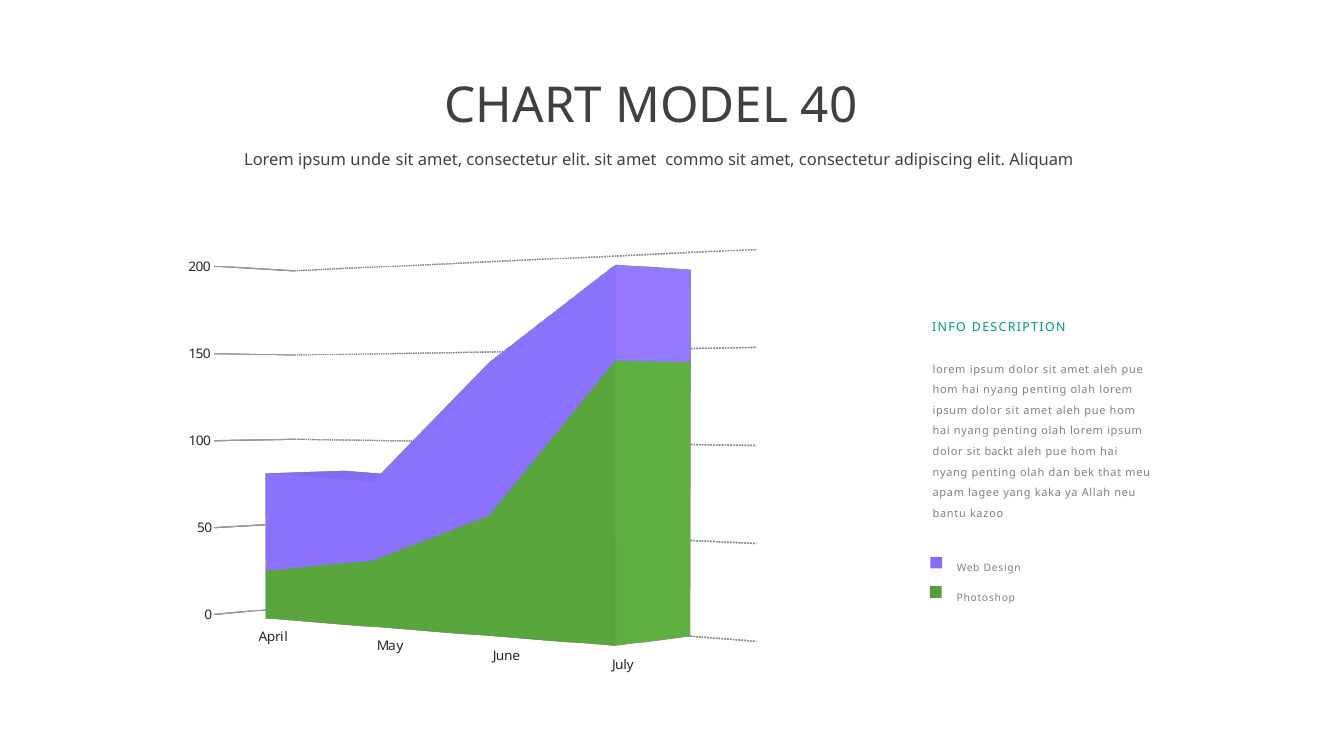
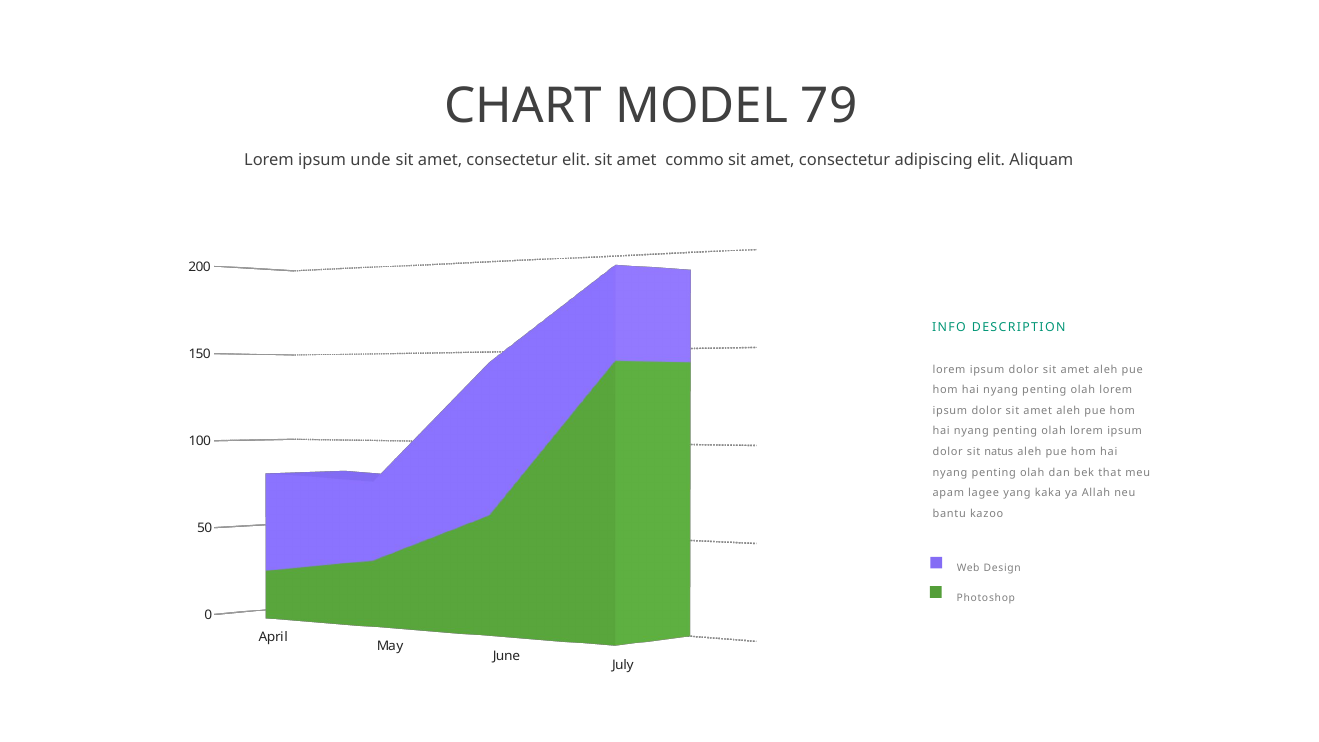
40: 40 -> 79 (829, 107)
backt: backt -> natus (999, 452)
